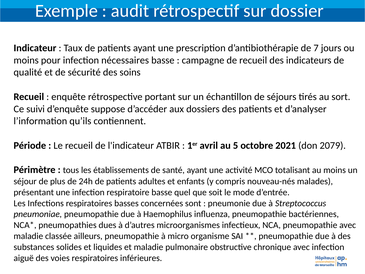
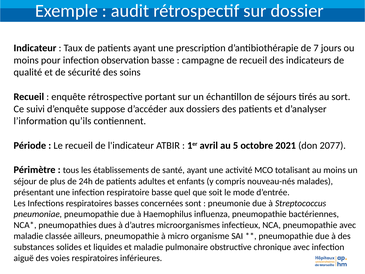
nécessaires: nécessaires -> observation (125, 60)
2079: 2079 -> 2077 (333, 145)
